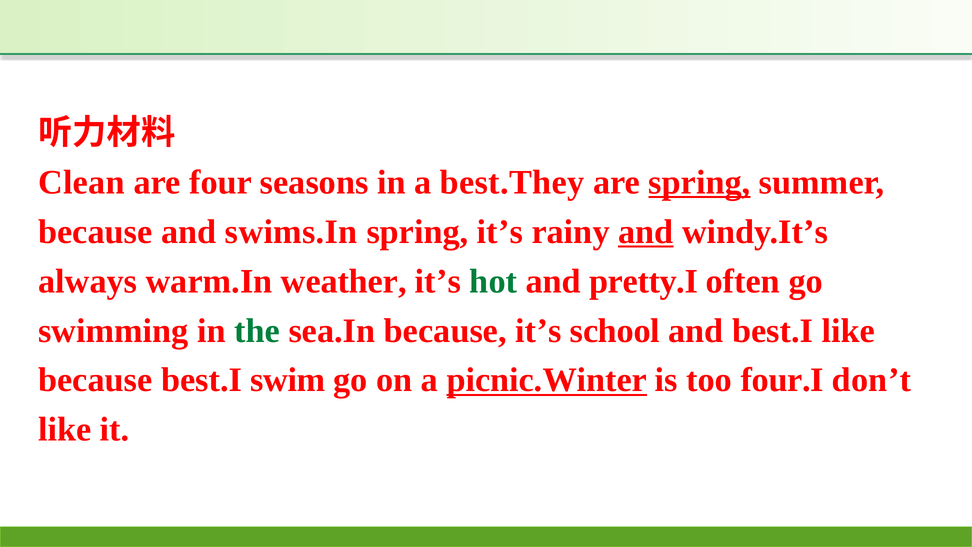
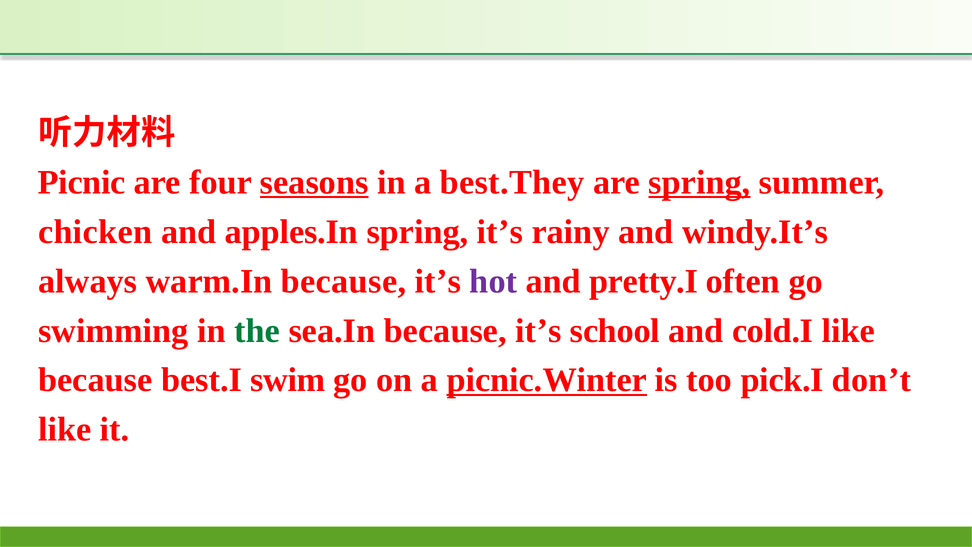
Clean: Clean -> Picnic (82, 182)
seasons underline: none -> present (314, 182)
because: because -> chicken (95, 232)
swims.In: swims.In -> apples.In (291, 232)
and underline: present -> none (646, 232)
warm.In weather: weather -> because (344, 281)
hot colour: green -> purple (493, 281)
and best.I: best.I -> cold.I (773, 330)
four.I: four.I -> pick.I (782, 380)
